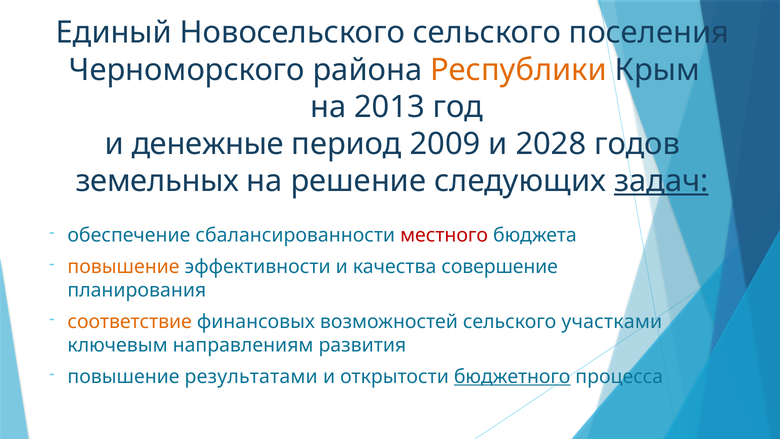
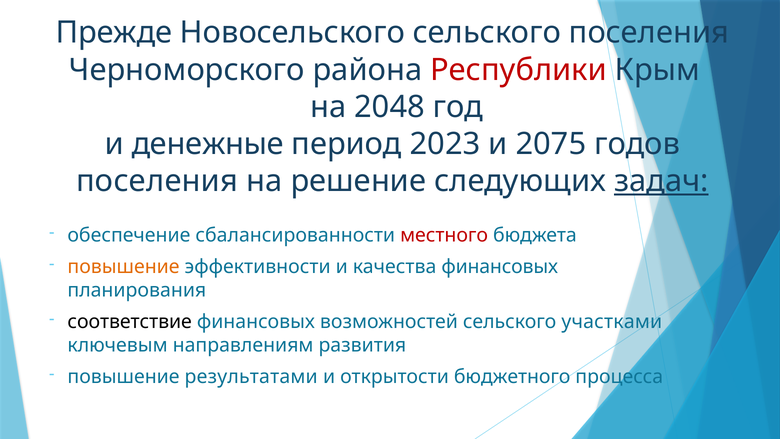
Единый: Единый -> Прежде (114, 33)
Республики colour: orange -> red (519, 70)
2013: 2013 -> 2048 (390, 107)
2009: 2009 -> 2023 (445, 144)
2028: 2028 -> 2075 (551, 144)
земельных: земельных -> поселения (157, 181)
качества совершение: совершение -> финансовых (500, 267)
соответствие colour: orange -> black (130, 322)
бюджетного underline: present -> none (512, 376)
